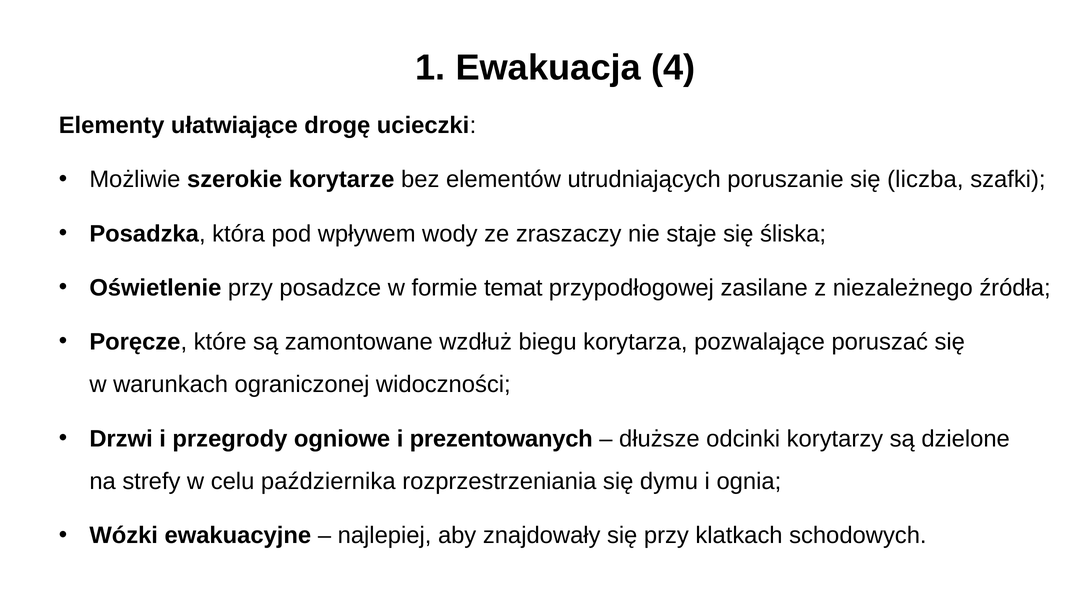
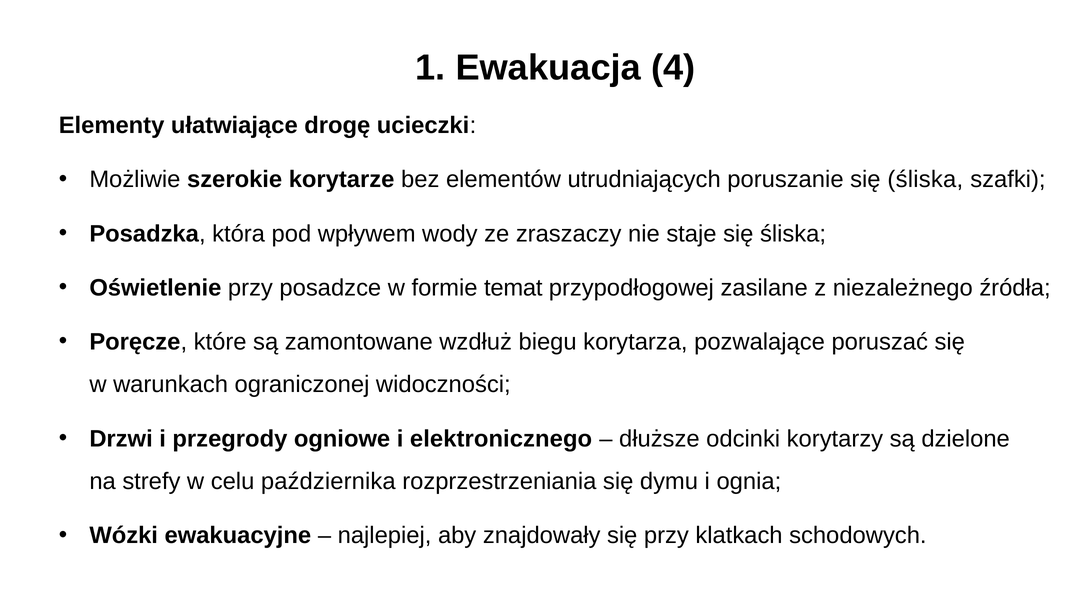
poruszanie się liczba: liczba -> śliska (925, 180)
prezentowanych: prezentowanych -> elektronicznego (501, 439)
